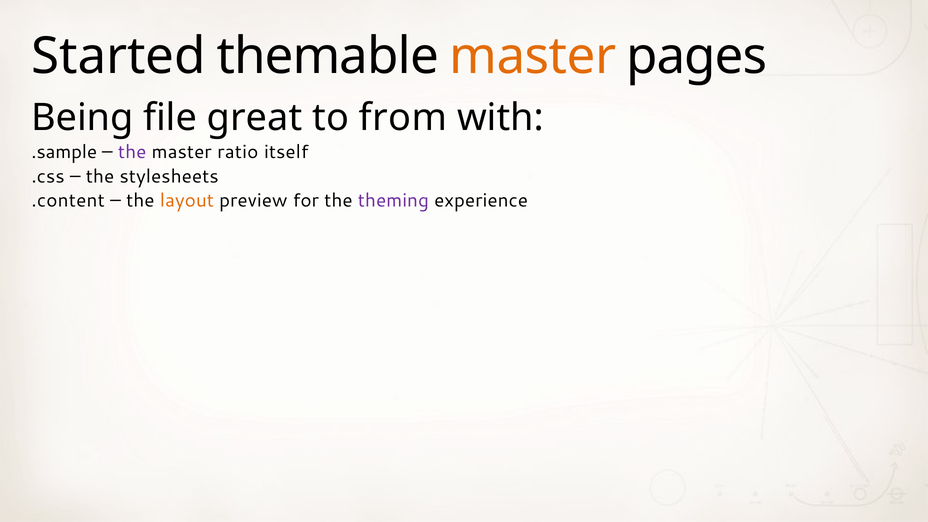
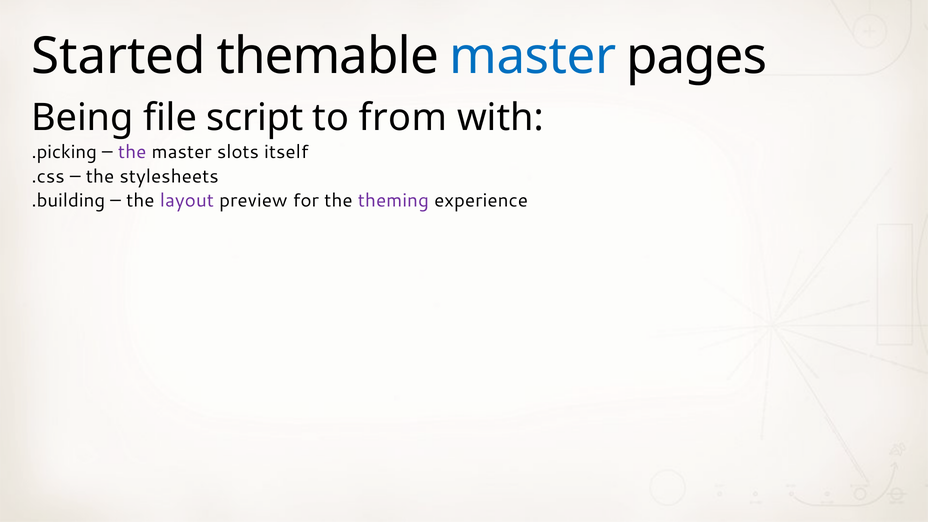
master colour: orange -> blue (533, 56)
great: great -> script (255, 118)
.sample: .sample -> .picking (64, 152)
ratio: ratio -> slots (238, 152)
.content: .content -> .building (68, 201)
layout colour: orange -> purple (187, 201)
